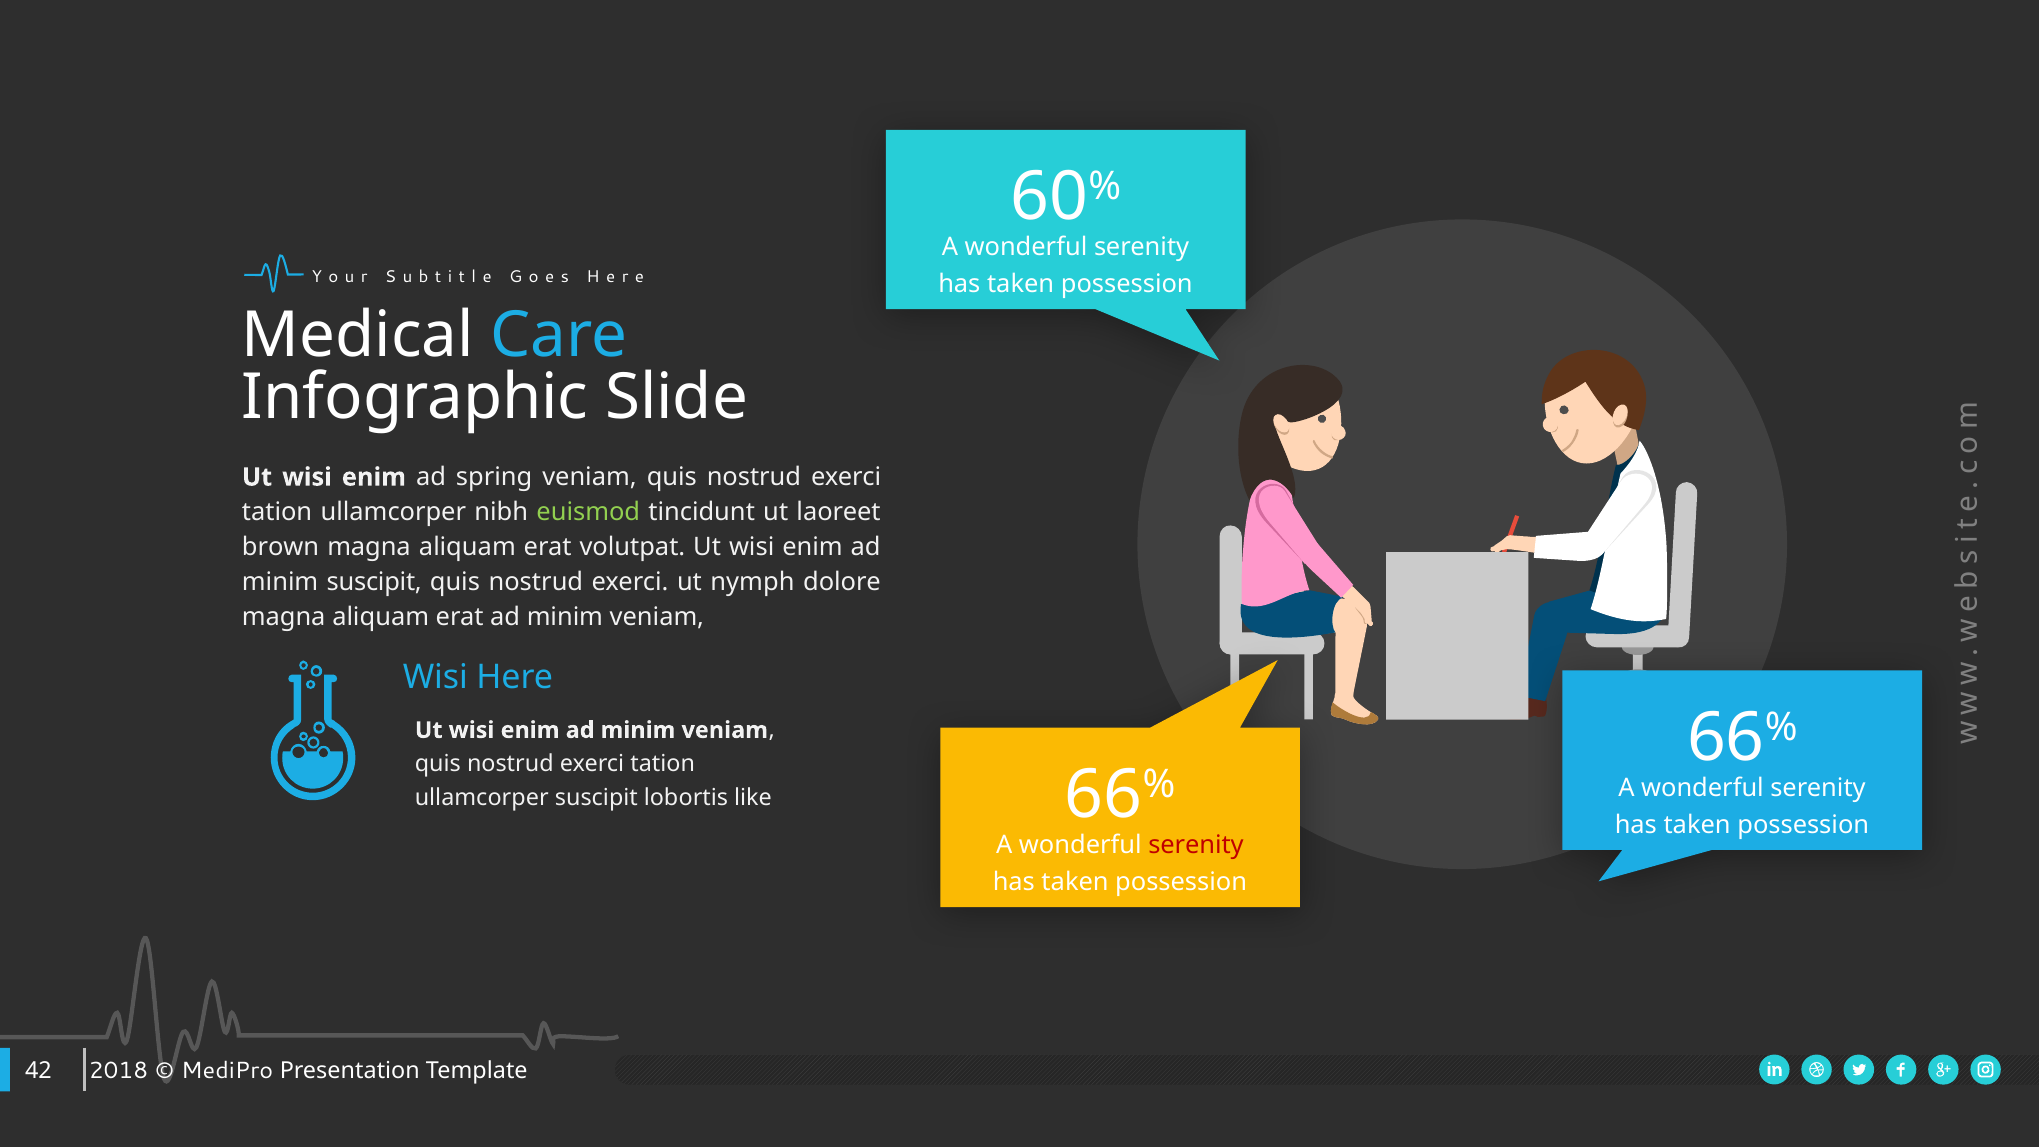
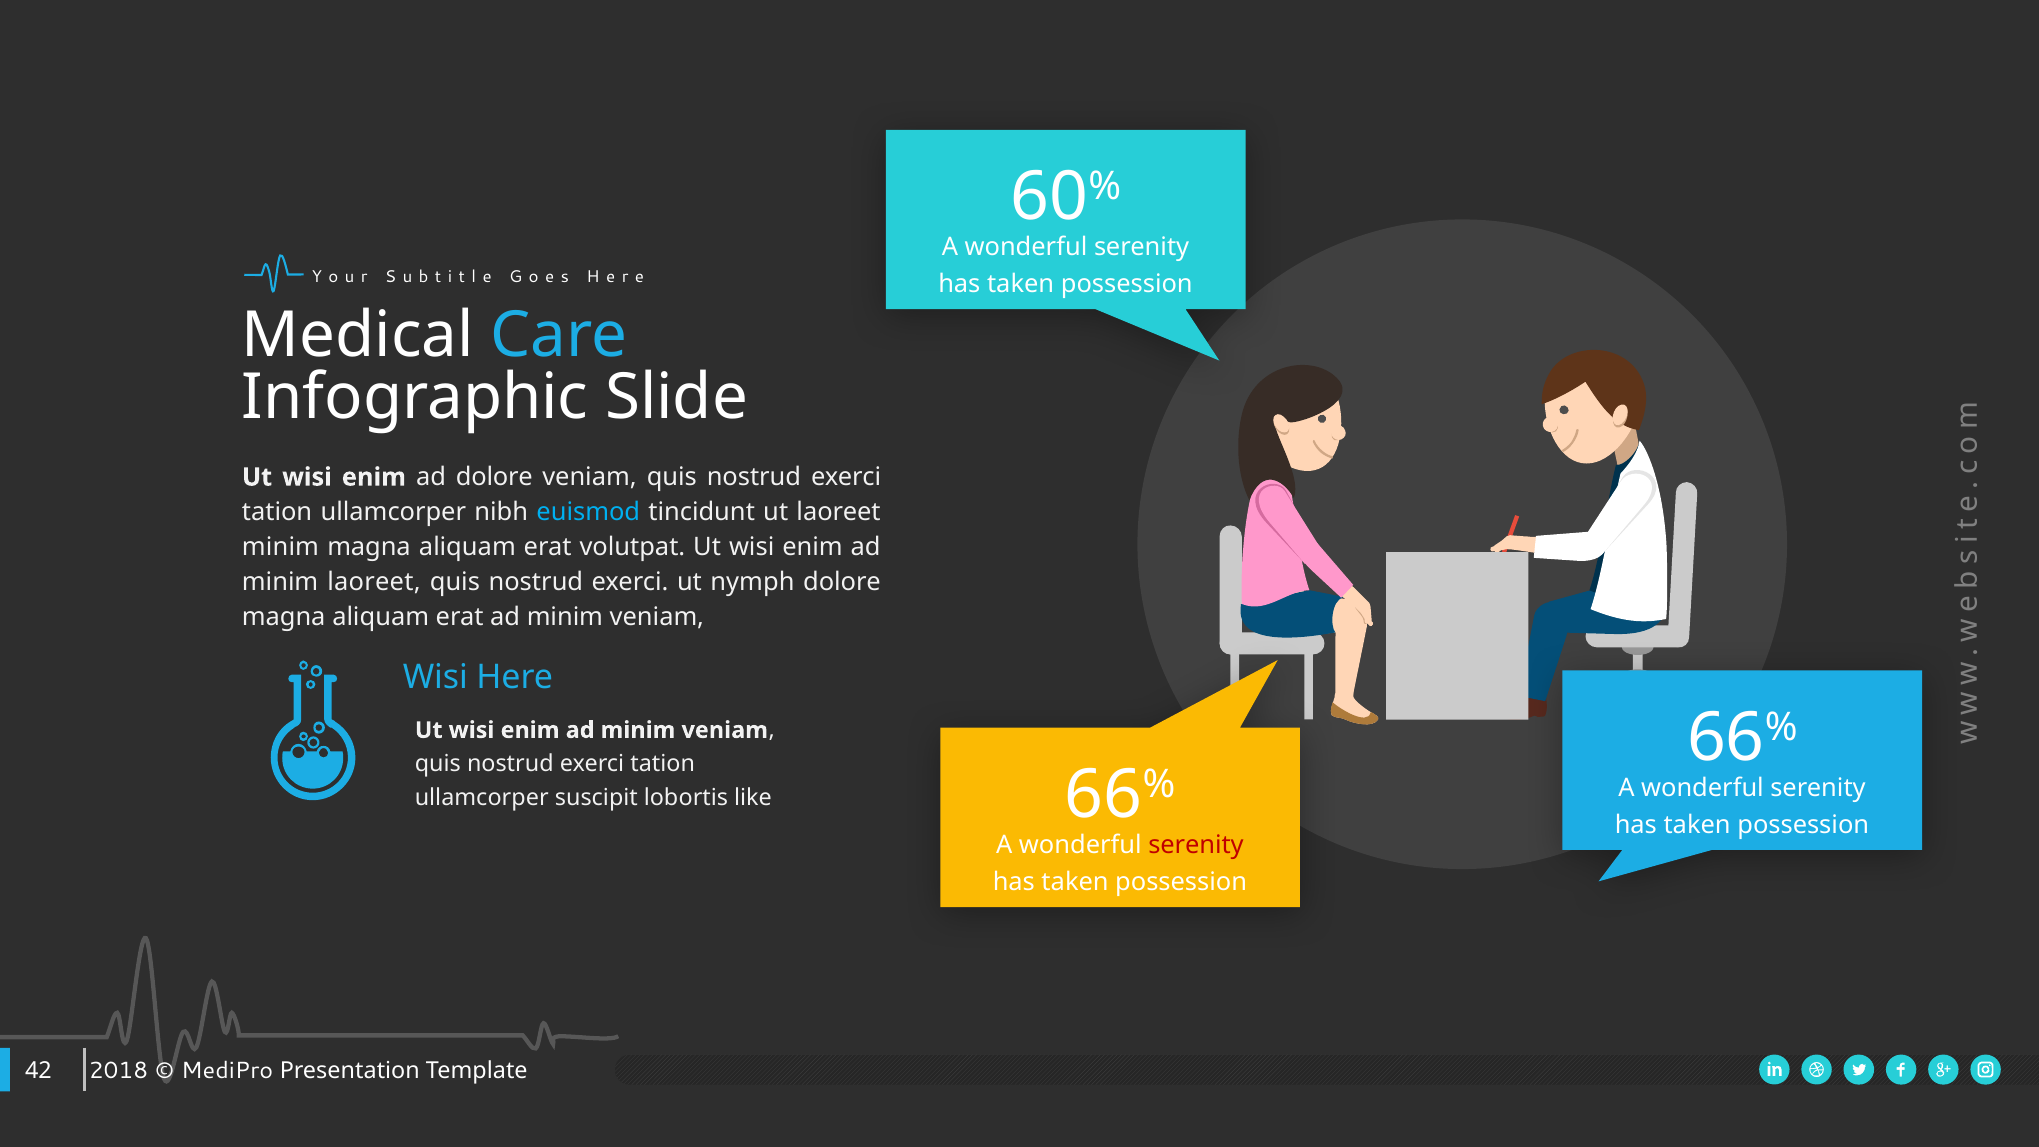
ad spring: spring -> dolore (494, 477)
euismod colour: light green -> light blue (588, 512)
brown: brown -> minim (281, 547)
minim suscipit: suscipit -> laoreet (374, 582)
